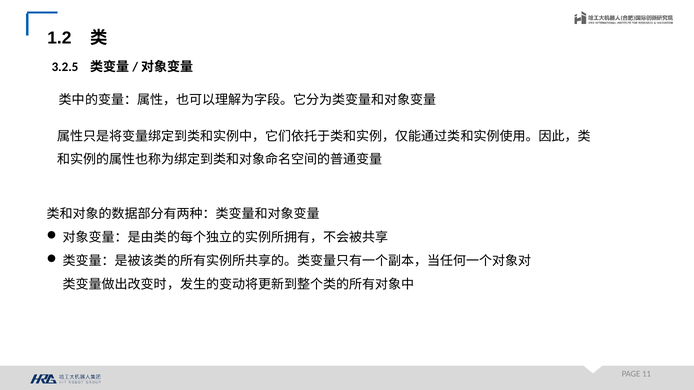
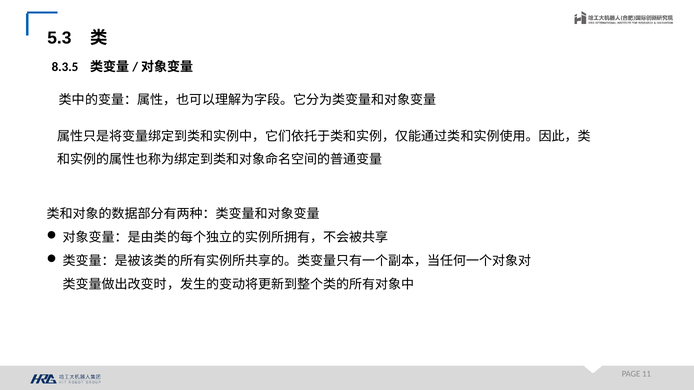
1.2: 1.2 -> 5.3 (59, 38)
3.2.5: 3.2.5 -> 8.3.5 (65, 67)
